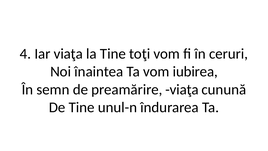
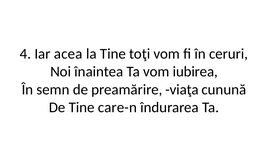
Iar viaţa: viaţa -> acea (68, 54)
unul-n: unul-n -> care-n (117, 107)
